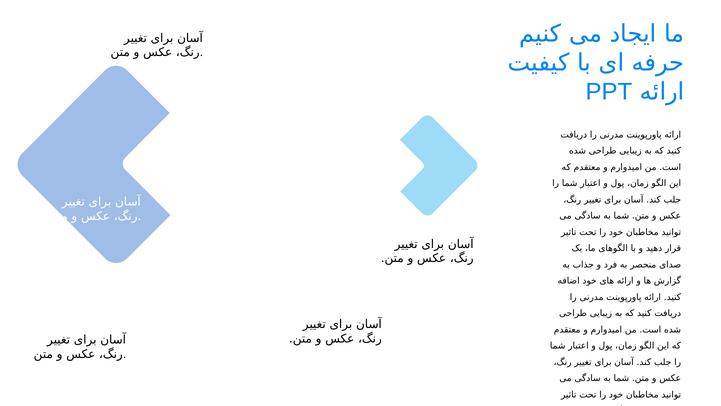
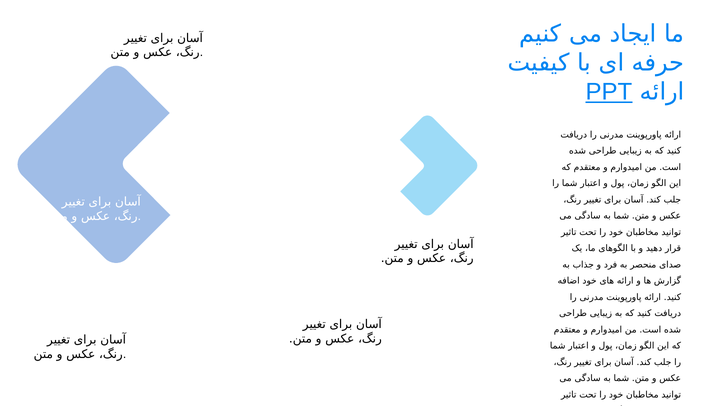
PPT underline: none -> present (609, 92)
